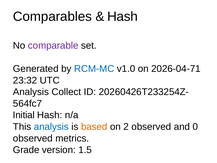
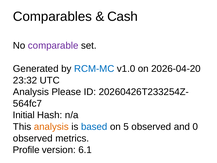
Hash: Hash -> Cash (122, 16)
2026-04-71: 2026-04-71 -> 2026-04-20 (176, 69)
Collect: Collect -> Please (66, 92)
analysis colour: blue -> orange (51, 127)
based colour: orange -> blue (94, 127)
2: 2 -> 5 (126, 127)
Grade: Grade -> Profile (26, 150)
1.5: 1.5 -> 6.1 (85, 150)
